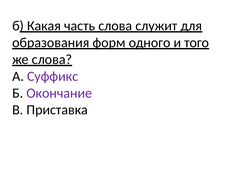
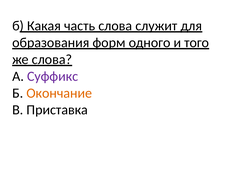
Окончание colour: purple -> orange (59, 93)
